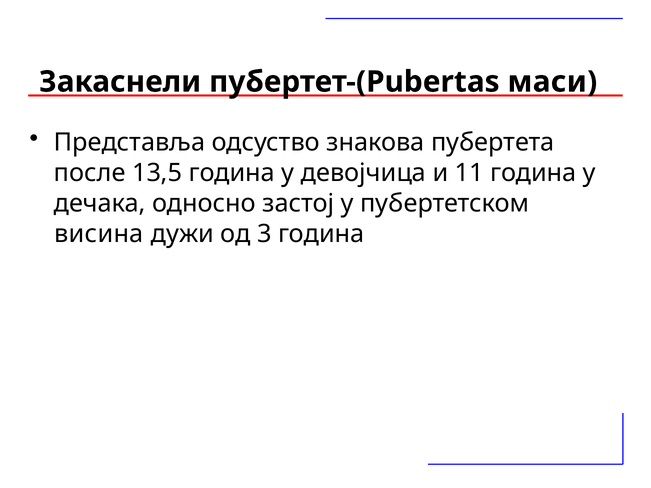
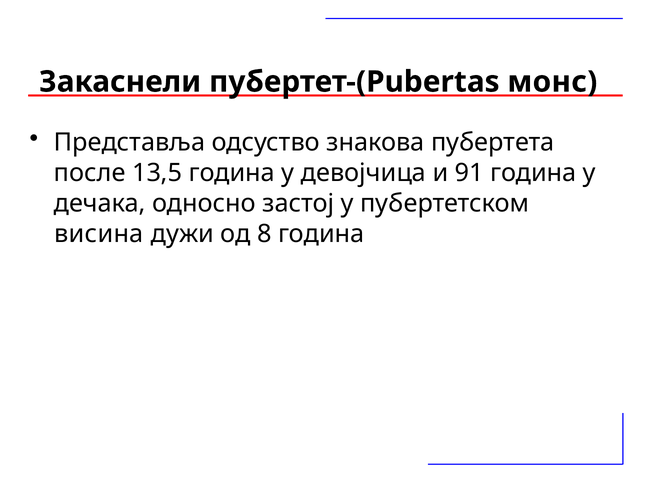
маси: маси -> монс (552, 82)
11: 11 -> 91 (469, 173)
3: 3 -> 8 (264, 234)
